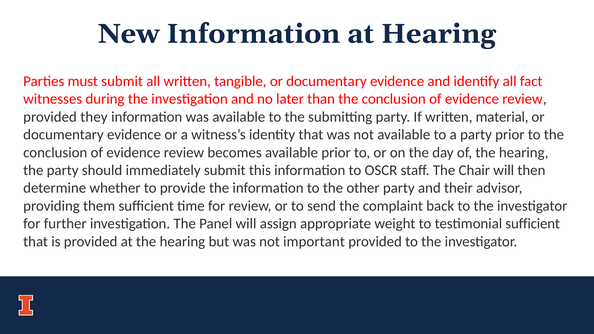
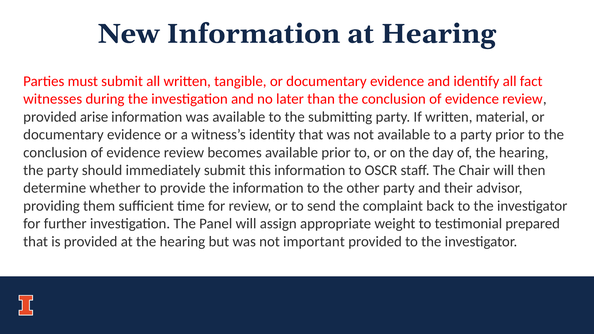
they: they -> arise (94, 117)
testimonial sufficient: sufficient -> prepared (533, 224)
